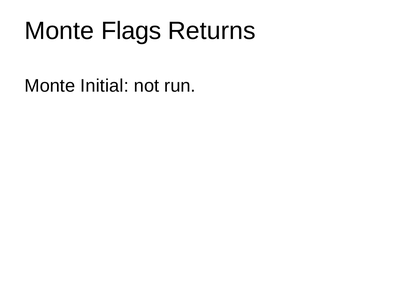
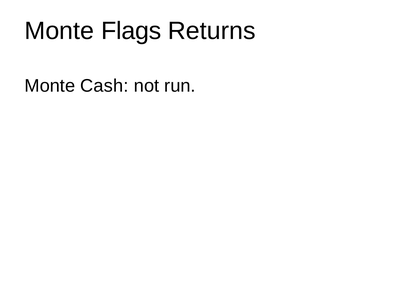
Initial: Initial -> Cash (104, 86)
